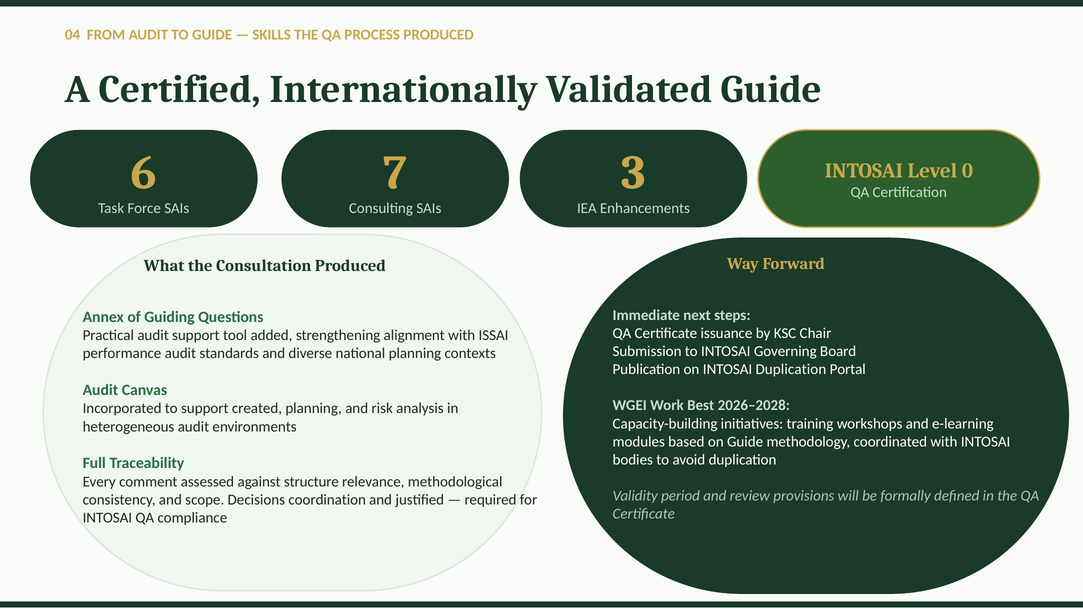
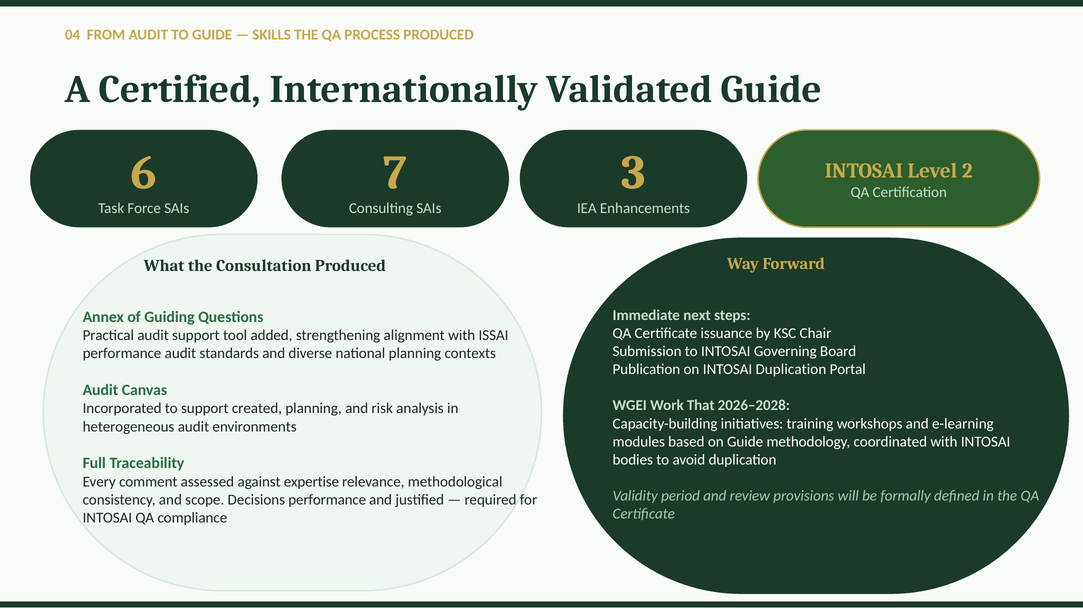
0: 0 -> 2 (967, 171)
Best: Best -> That (701, 406)
structure: structure -> expertise (311, 482)
Decisions coordination: coordination -> performance (327, 500)
